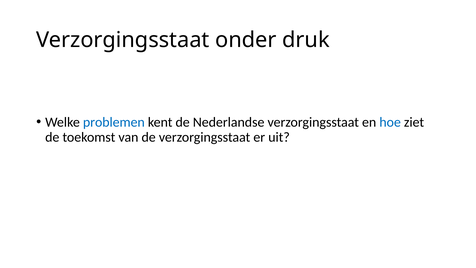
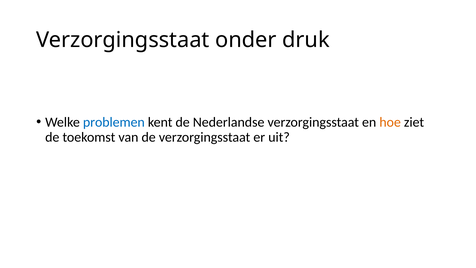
hoe colour: blue -> orange (390, 122)
